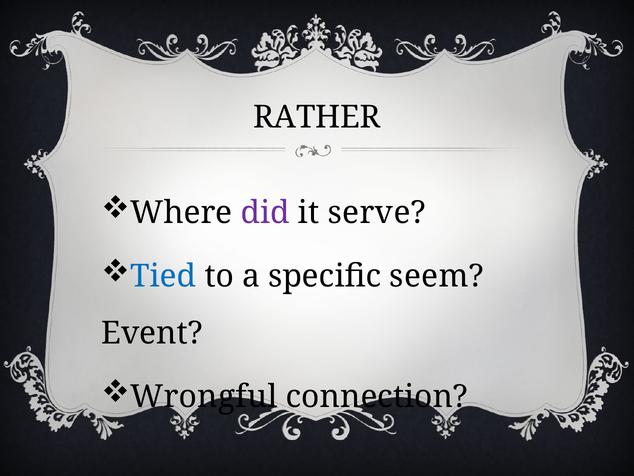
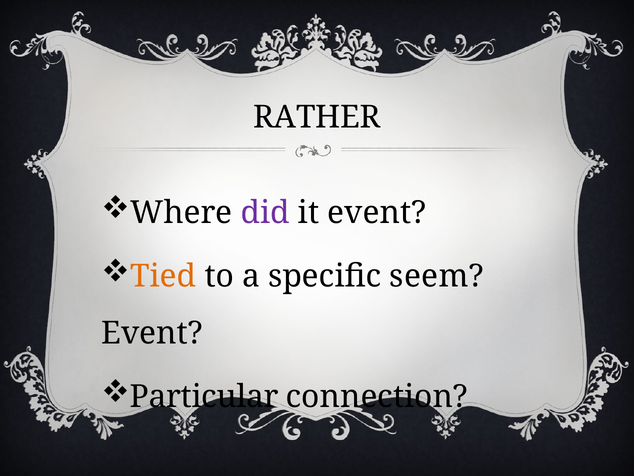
it serve: serve -> event (377, 212)
Tied colour: blue -> orange (163, 276)
Wrongful: Wrongful -> Particular (204, 396)
